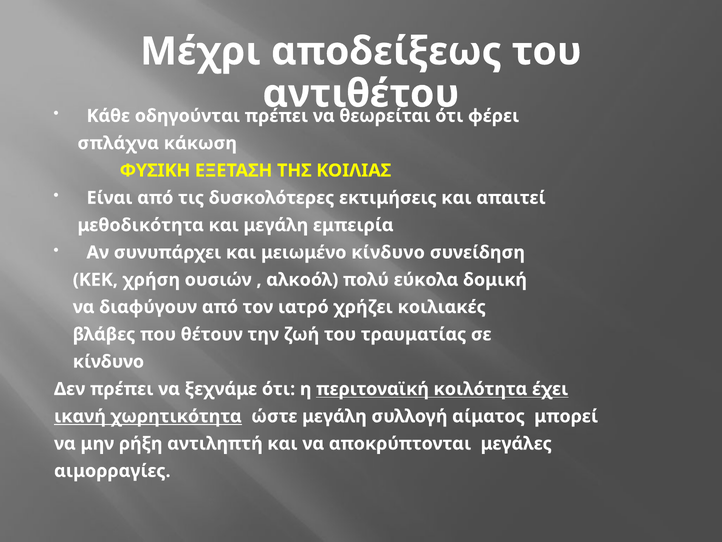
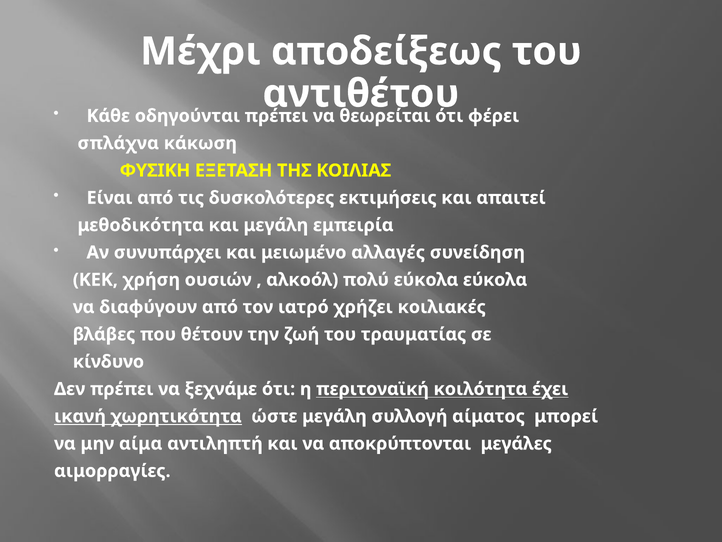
μειωμένο κίνδυνο: κίνδυνο -> αλλαγές (388, 252)
εύκολα δομική: δομική -> εύκολα (495, 280)
ρήξη: ρήξη -> αίμα (141, 443)
